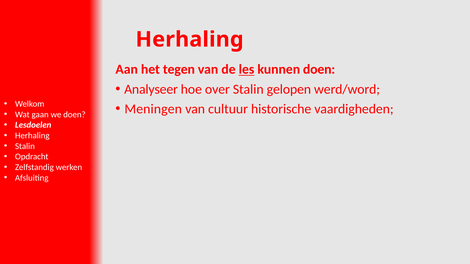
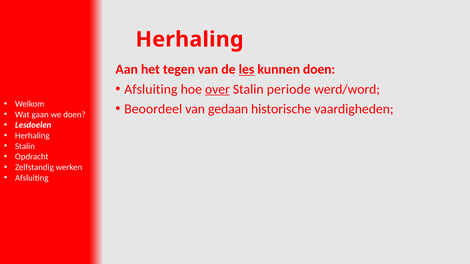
Analyseer: Analyseer -> Afsluiting (151, 89)
over underline: none -> present (217, 89)
gelopen: gelopen -> periode (289, 89)
Meningen: Meningen -> Beoordeel (153, 109)
cultuur: cultuur -> gedaan (228, 109)
